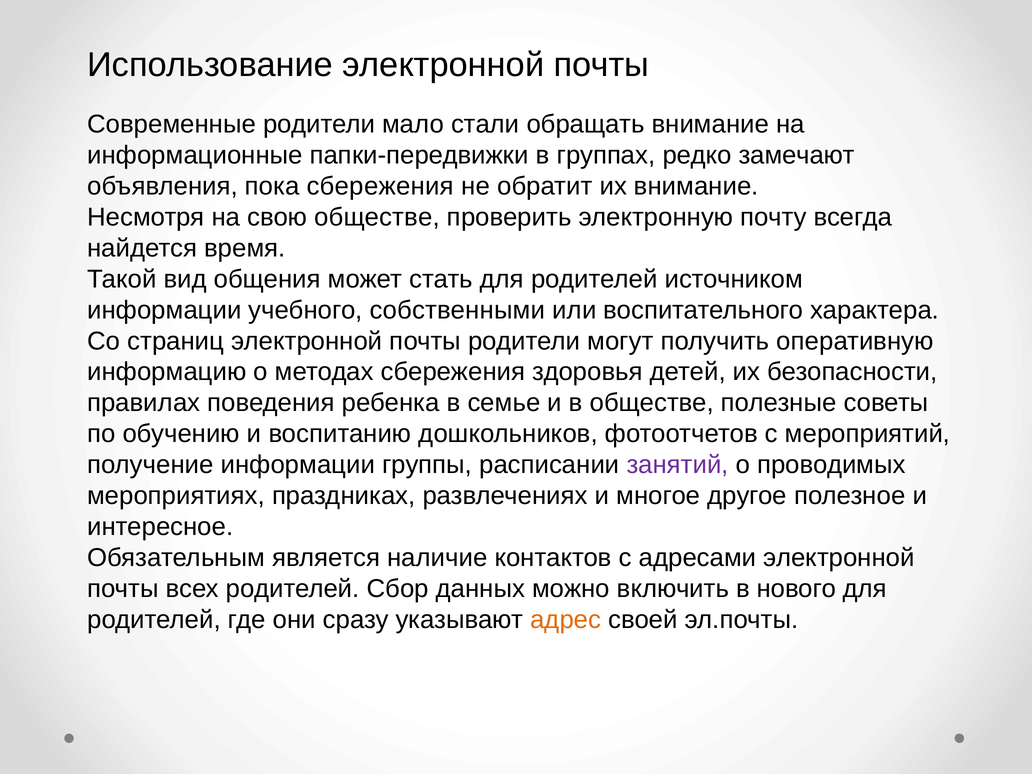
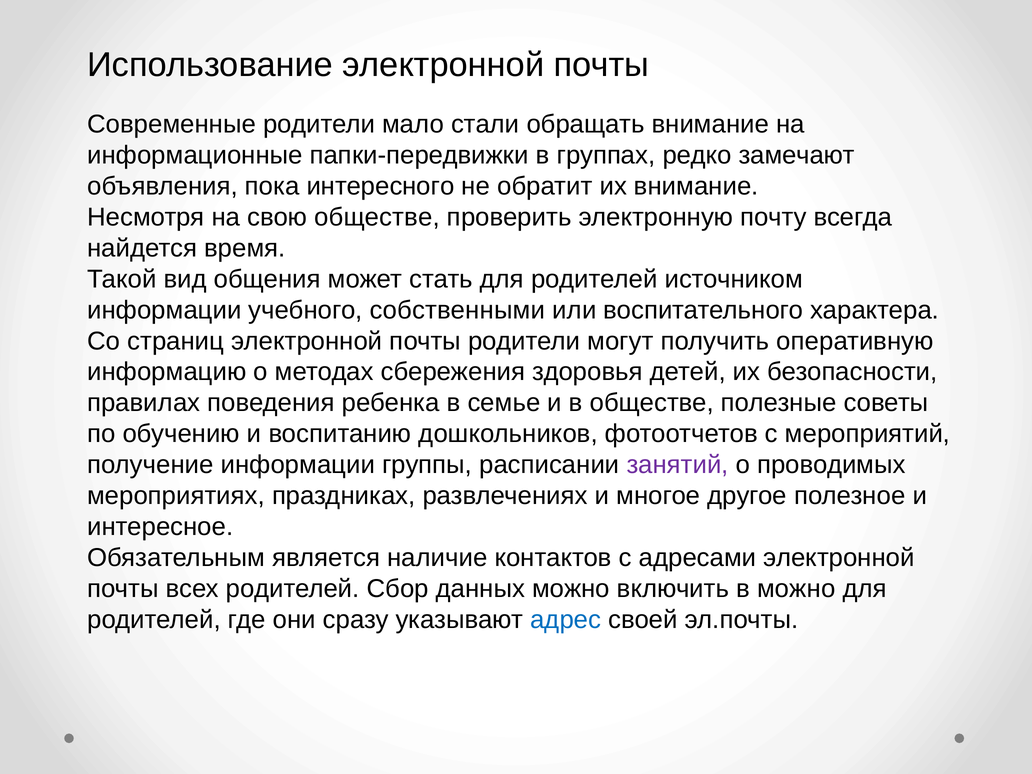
пока сбережения: сбережения -> интересного (380, 186)
в нового: нового -> можно (796, 589)
адрес colour: orange -> blue (566, 620)
